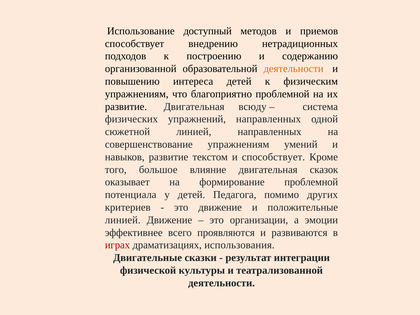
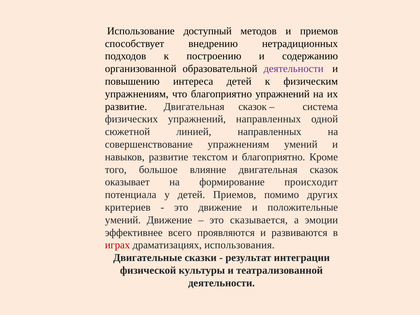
деятельности colour: orange -> purple (294, 69)
благоприятно проблемной: проблемной -> упражнений (283, 94)
всюду: всюду -> сказок (253, 107)
и способствует: способствует -> благоприятно (274, 157)
формирование проблемной: проблемной -> происходит (311, 182)
детей Педагога: Педагога -> Приемов (235, 195)
линией: линией -> умений (123, 220)
организации: организации -> сказывается (259, 220)
